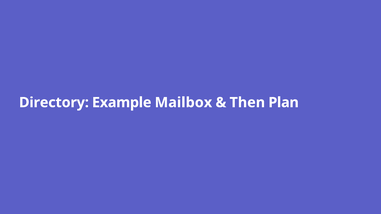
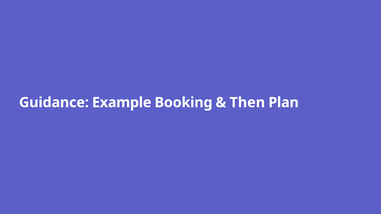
Directory: Directory -> Guidance (54, 103)
Mailbox: Mailbox -> Booking (184, 103)
